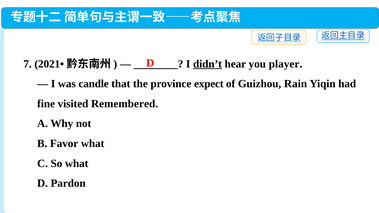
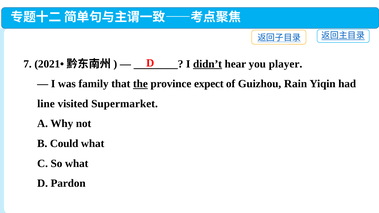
candle: candle -> family (94, 84)
the underline: none -> present (140, 84)
fine: fine -> line (46, 104)
Remembered: Remembered -> Supermarket (125, 104)
Favor: Favor -> Could (64, 144)
